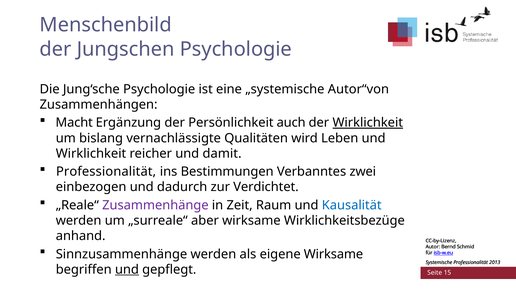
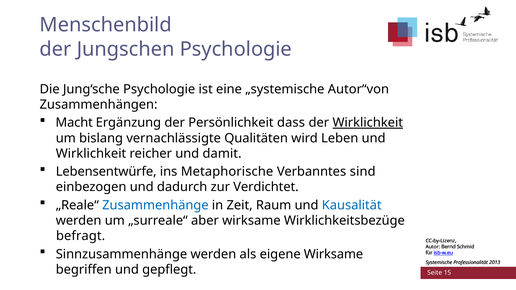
auch: auch -> dass (291, 123)
Professionalität: Professionalität -> Lebensentwürfe (106, 172)
Bestimmungen: Bestimmungen -> Metaphorische (227, 172)
zwei: zwei -> sind (363, 172)
Zusammenhänge colour: purple -> blue (155, 205)
anhand: anhand -> befragt (81, 236)
und underline: present -> none (127, 270)
